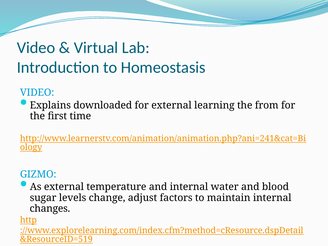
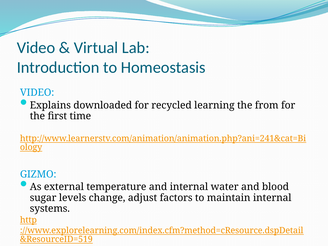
for external: external -> recycled (171, 105)
changes: changes -> systems (50, 209)
